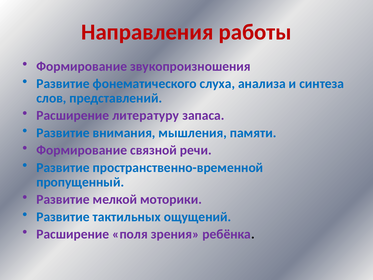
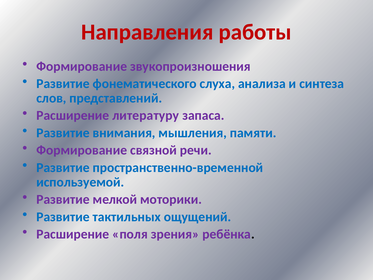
пропущенный: пропущенный -> используемой (80, 182)
